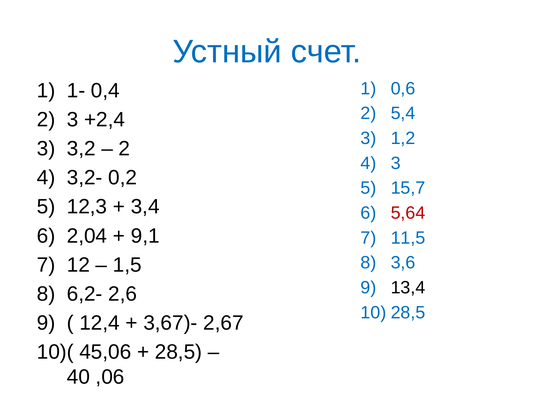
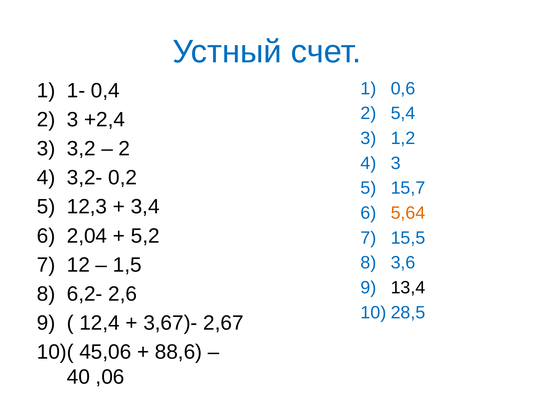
5,64 colour: red -> orange (408, 213)
9,1: 9,1 -> 5,2 (145, 236)
11,5: 11,5 -> 15,5 (408, 238)
28,5: 28,5 -> 88,6 (179, 353)
